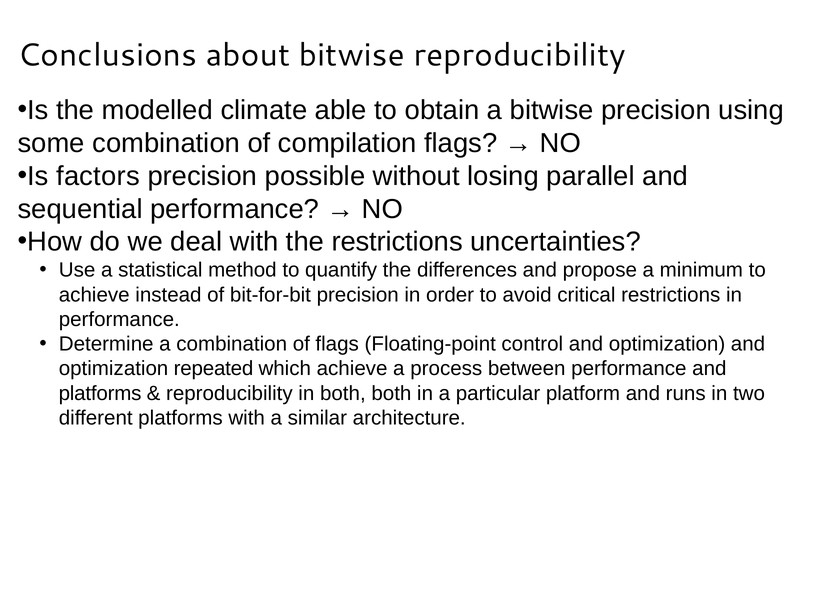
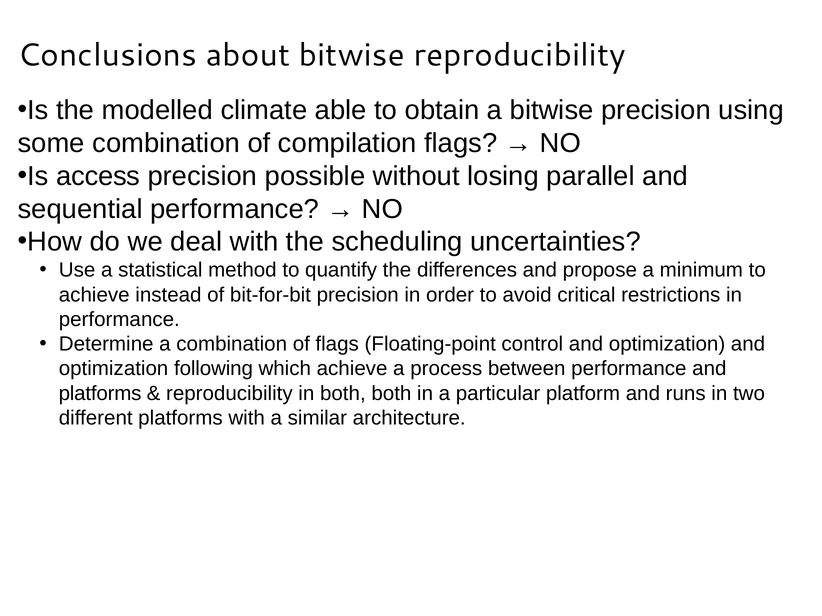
factors: factors -> access (98, 176)
the restrictions: restrictions -> scheduling (397, 242)
repeated: repeated -> following (214, 369)
